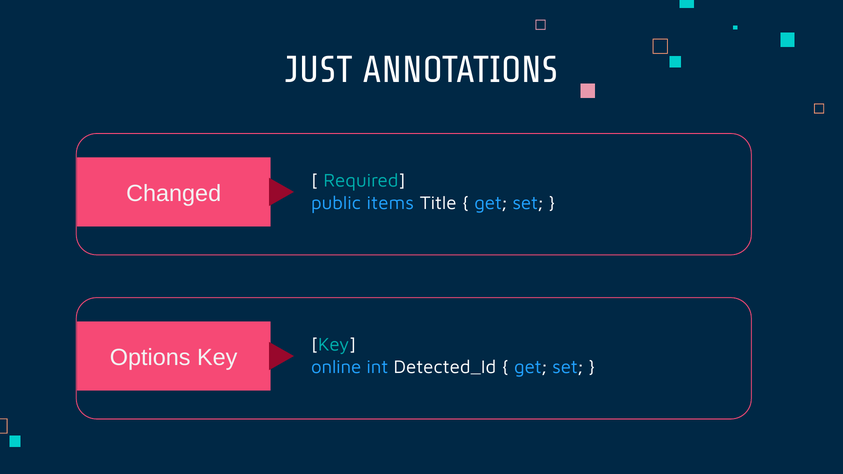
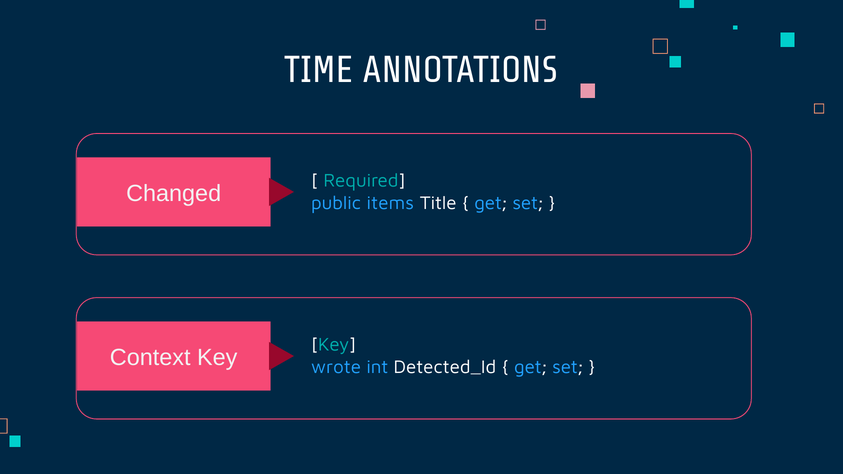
JUST: JUST -> TIME (319, 70)
Options: Options -> Context (150, 358)
online: online -> wrote (336, 367)
